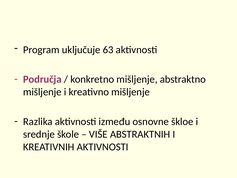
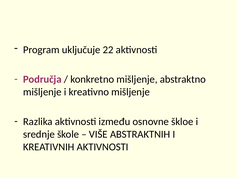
63: 63 -> 22 (108, 50)
